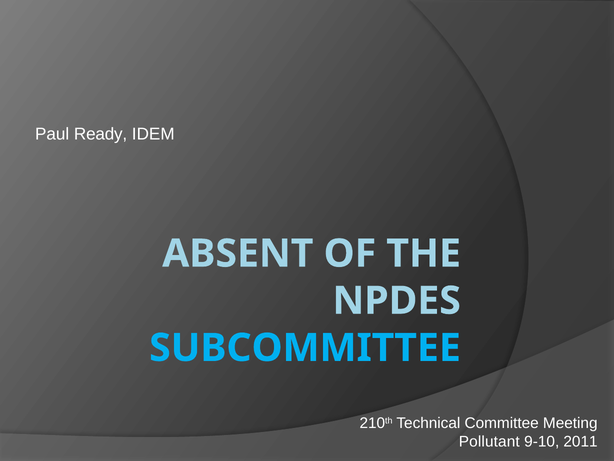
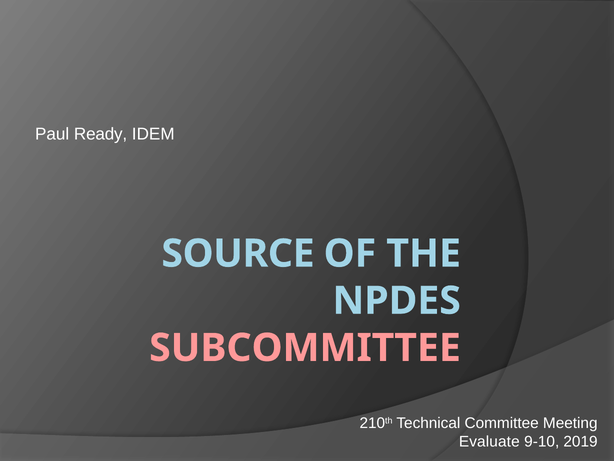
ABSENT: ABSENT -> SOURCE (238, 253)
SUBCOMMITTEE colour: light blue -> pink (305, 348)
Pollutant: Pollutant -> Evaluate (489, 441)
2011: 2011 -> 2019 (581, 441)
